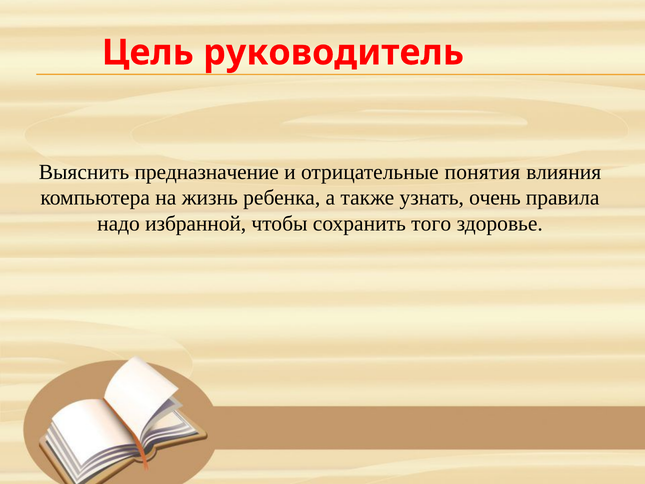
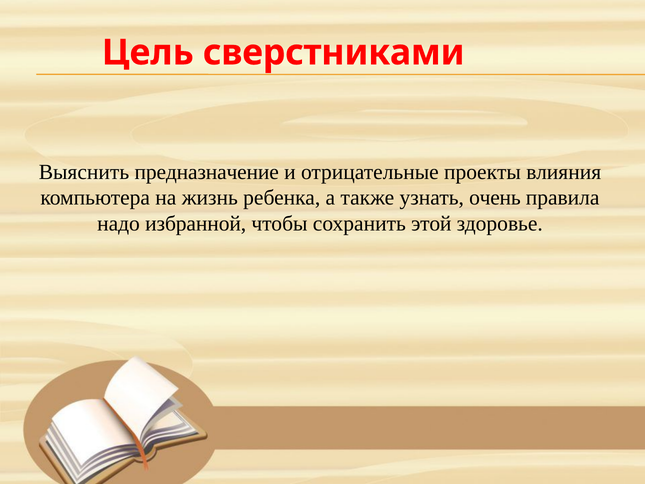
руководитель: руководитель -> сверстниками (334, 53)
понятия: понятия -> проекты (483, 172)
того: того -> этой (431, 224)
